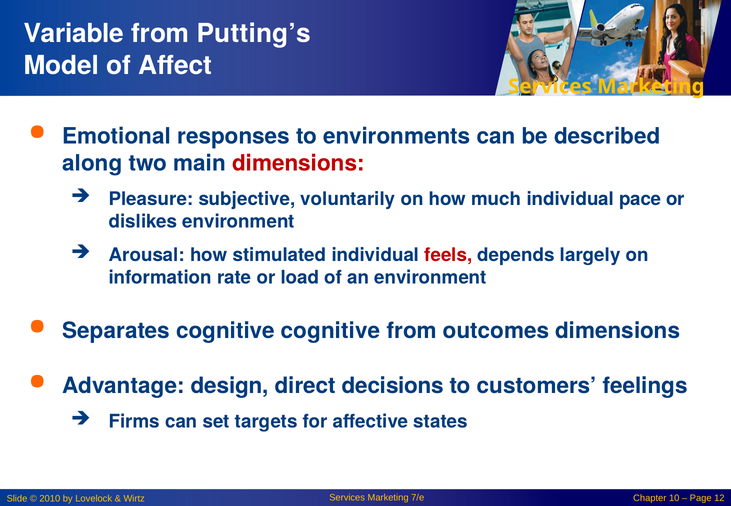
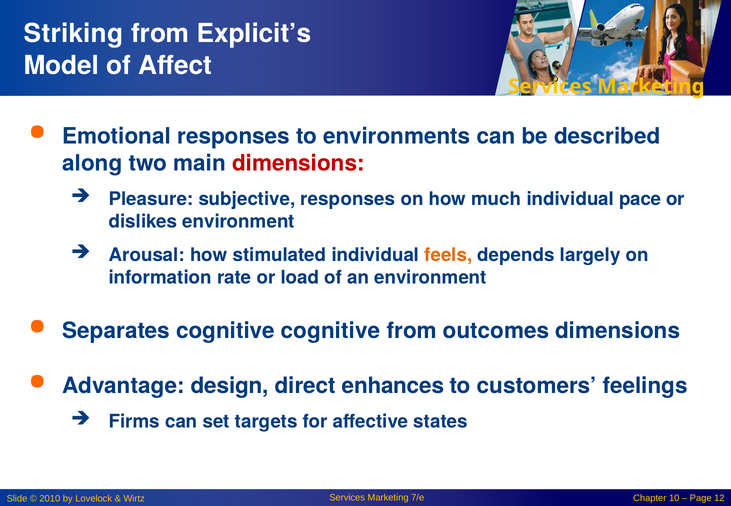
Variable: Variable -> Striking (74, 34)
Putting’s: Putting’s -> Explicit’s (254, 34)
subjective voluntarily: voluntarily -> responses (348, 199)
feels colour: red -> orange (448, 255)
decisions: decisions -> enhances (393, 386)
